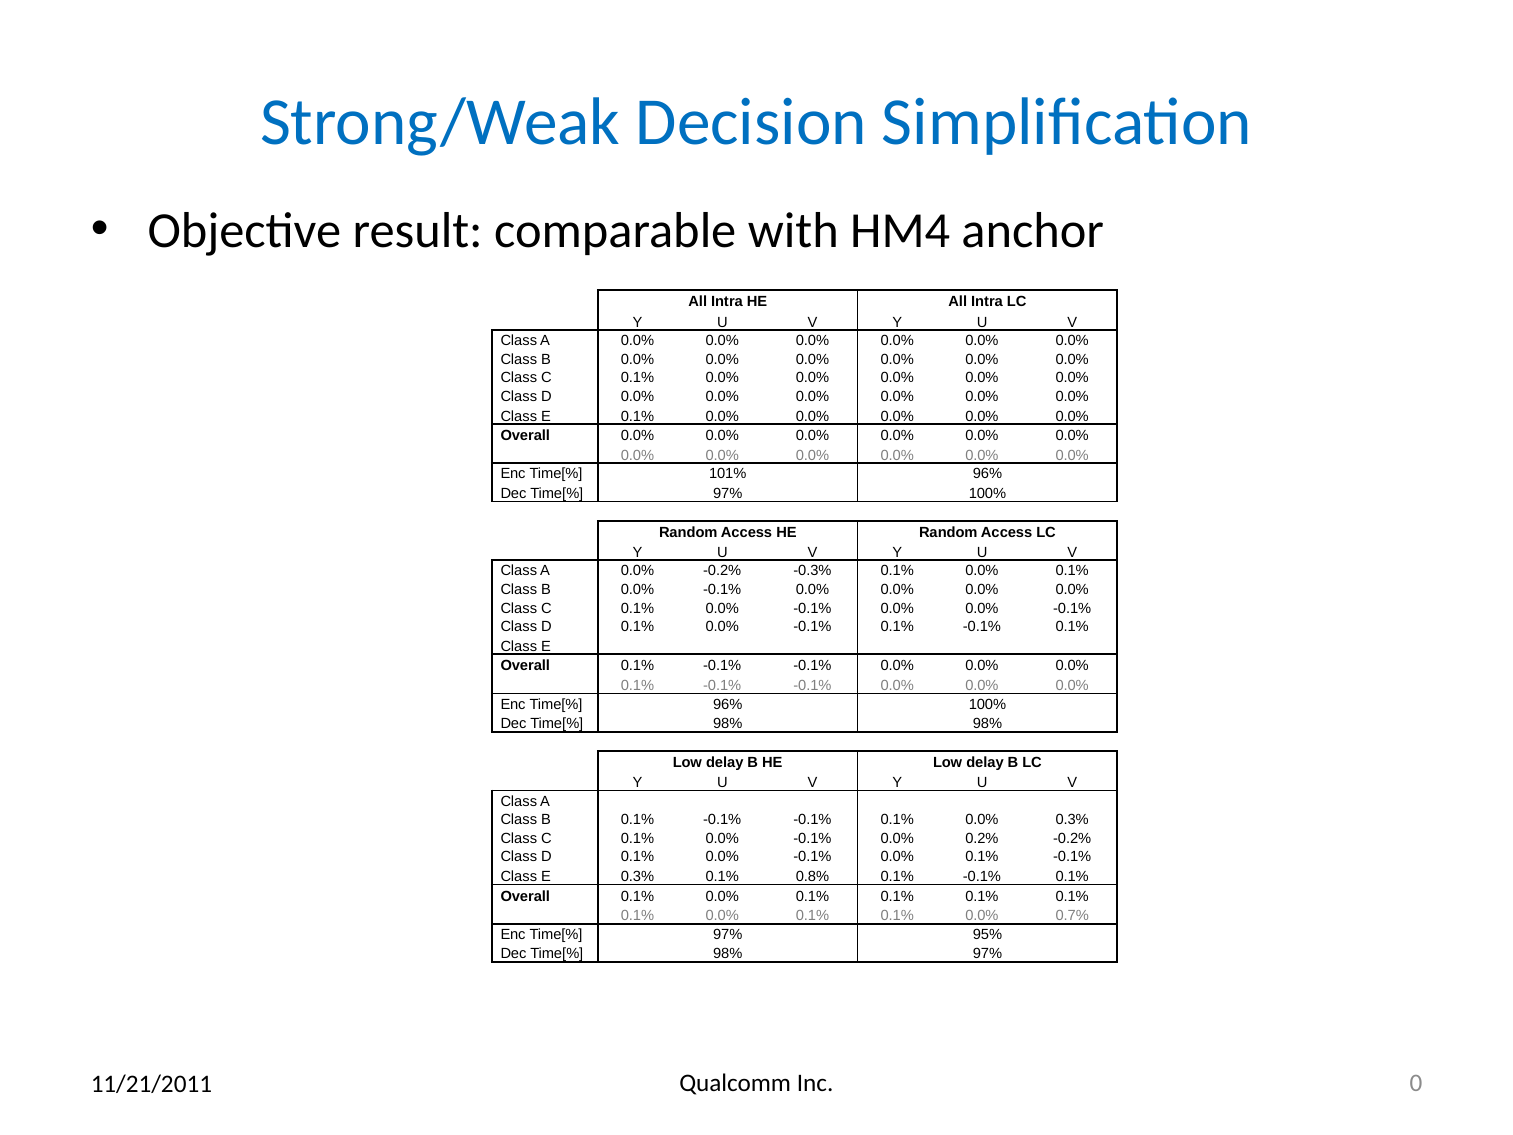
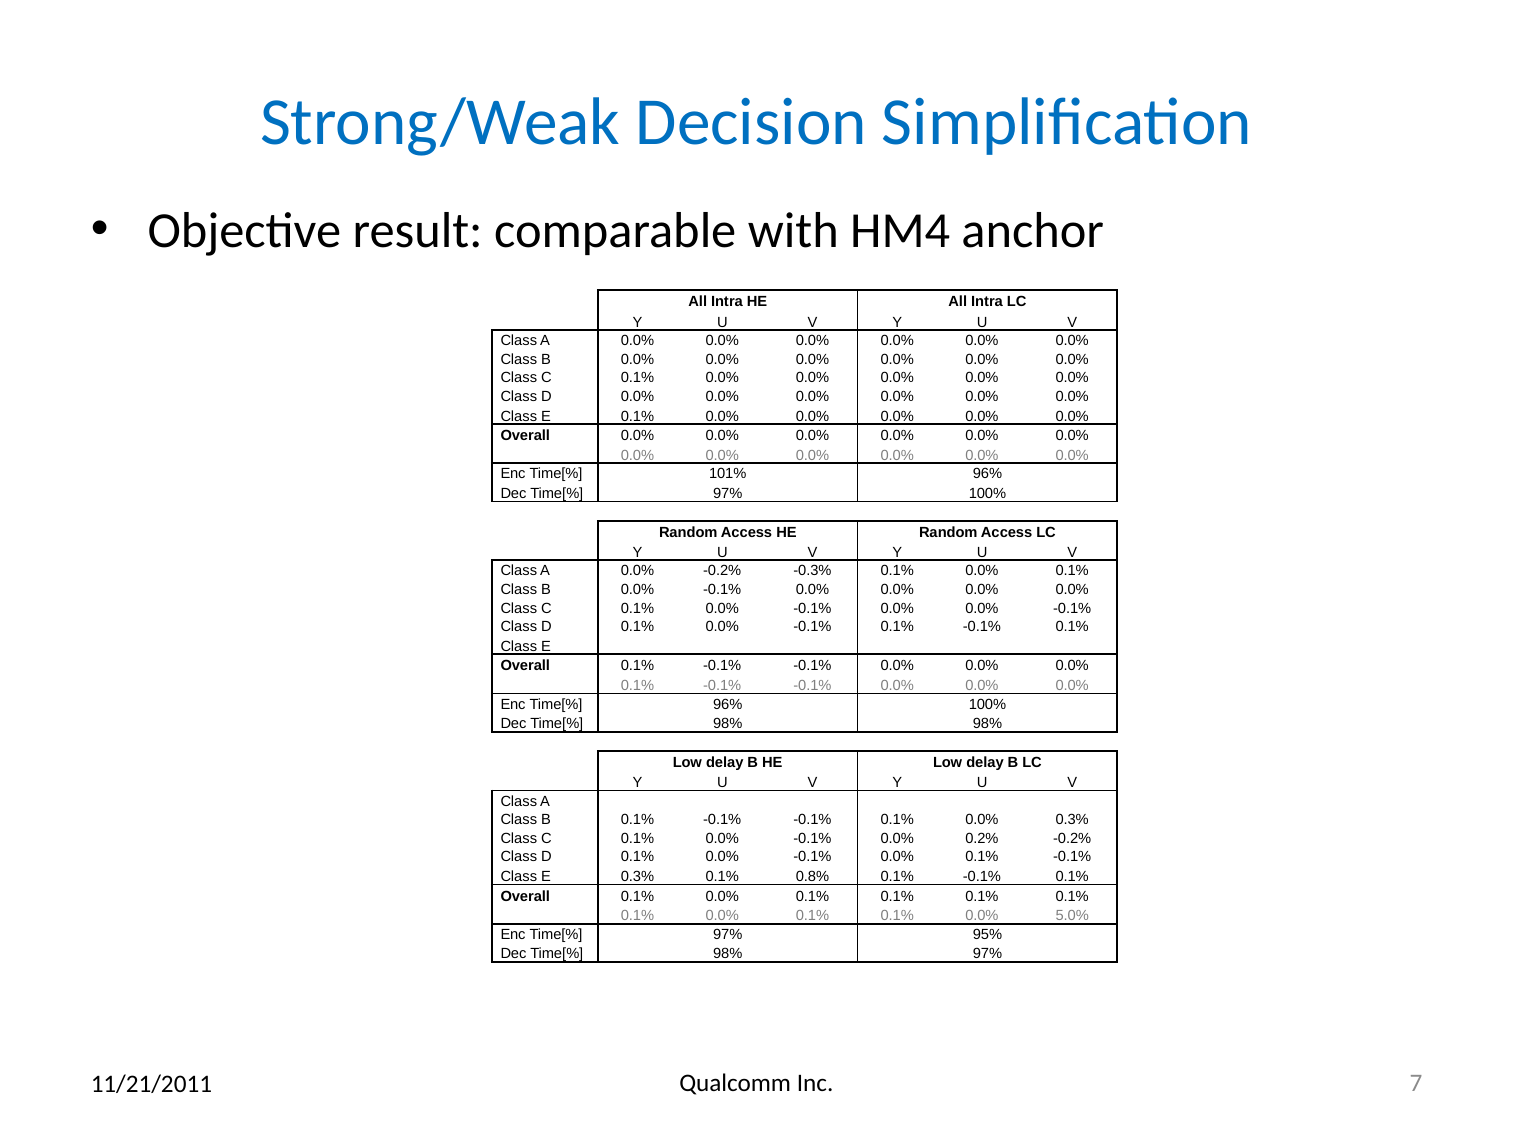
0.7%: 0.7% -> 5.0% (1072, 916)
0: 0 -> 7 (1416, 1083)
